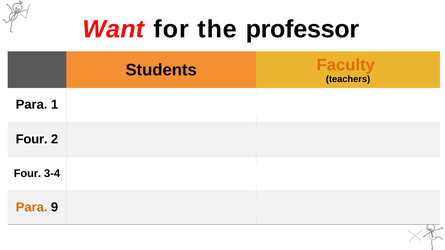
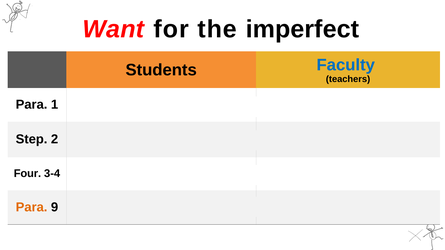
professor: professor -> imperfect (302, 29)
Faculty colour: orange -> blue (346, 65)
Four: Four -> Step (32, 139)
